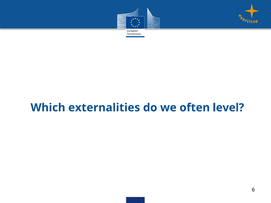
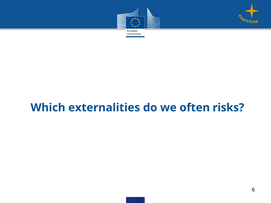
level: level -> risks (228, 108)
